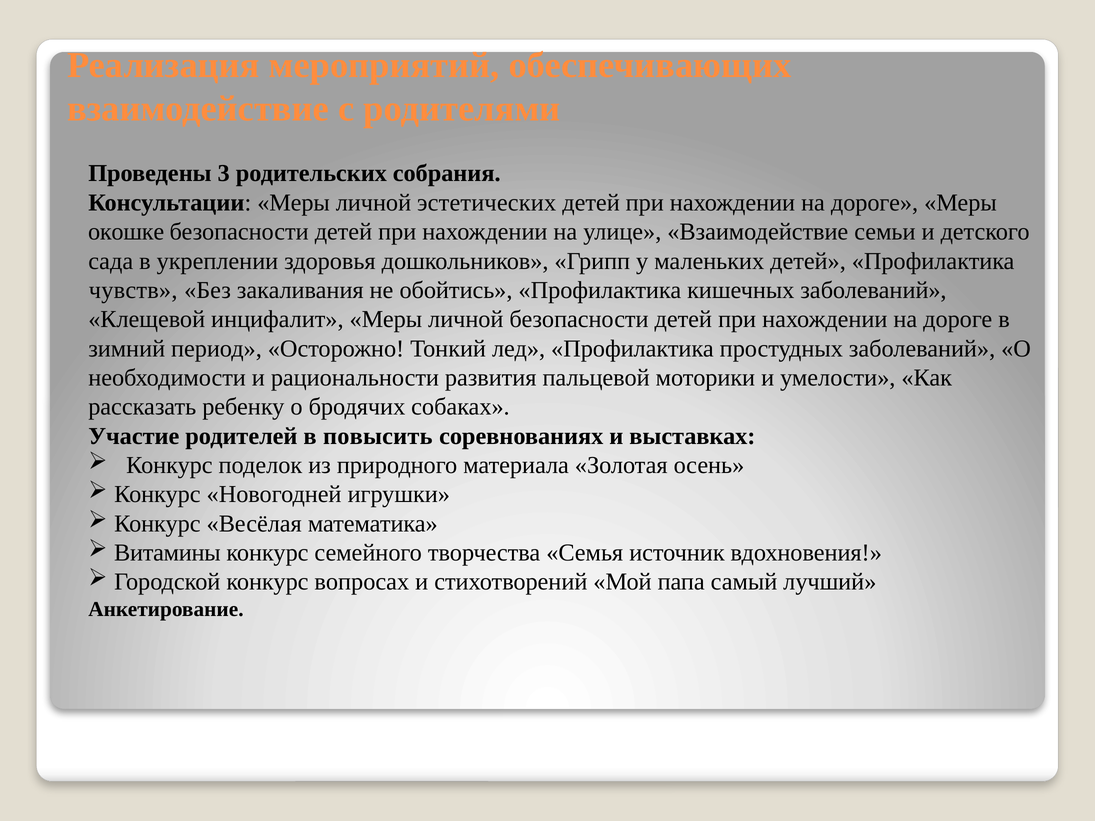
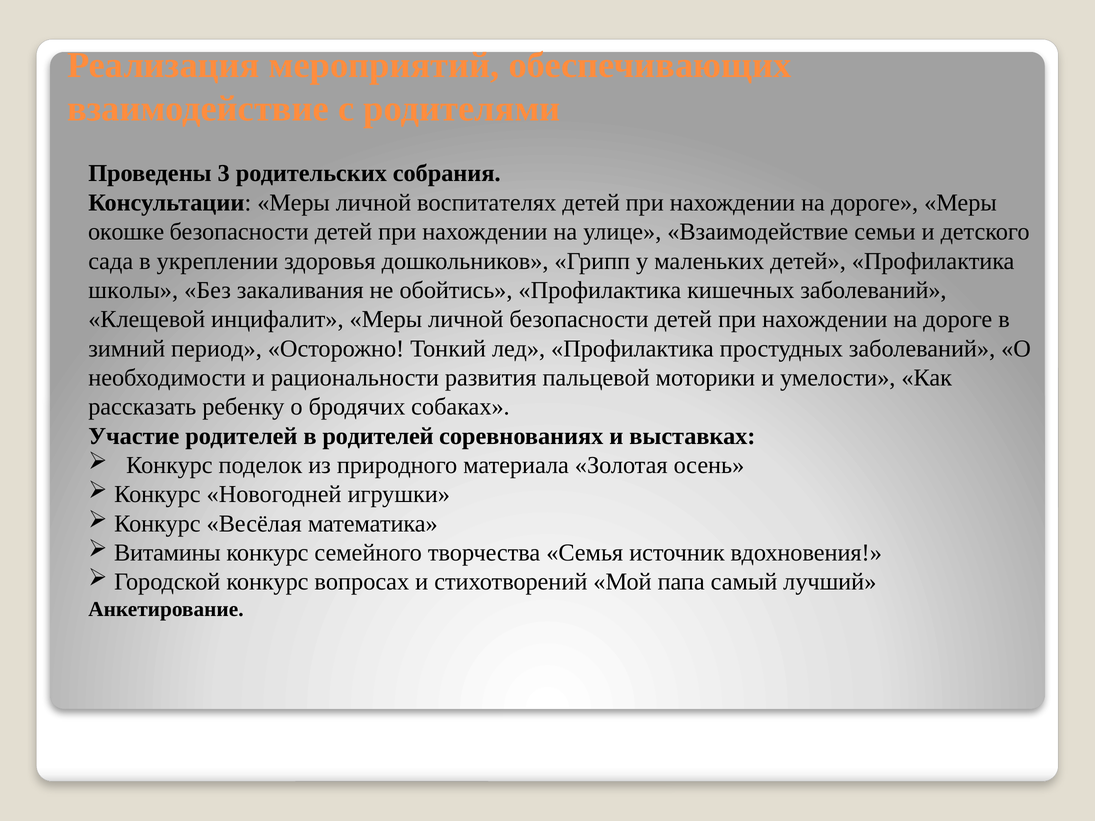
эстетических: эстетических -> воспитателях (487, 203)
чувств: чувств -> школы (133, 290)
в повысить: повысить -> родителей (378, 436)
